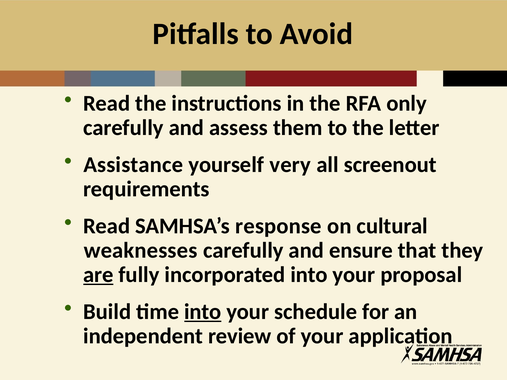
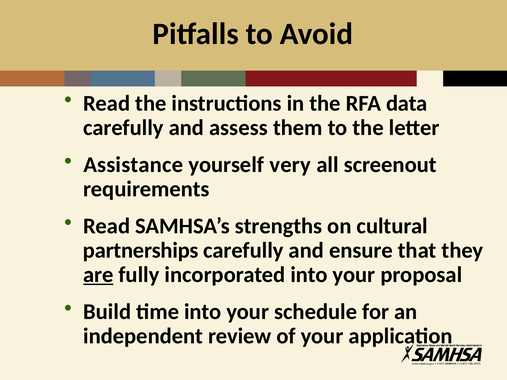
only: only -> data (407, 103)
response: response -> strengths (279, 226)
weaknesses: weaknesses -> partnerships (141, 250)
into underline: present -> none (203, 312)
